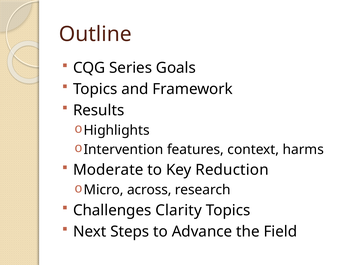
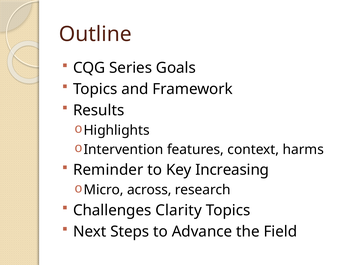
Moderate: Moderate -> Reminder (108, 170)
Reduction: Reduction -> Increasing (232, 170)
